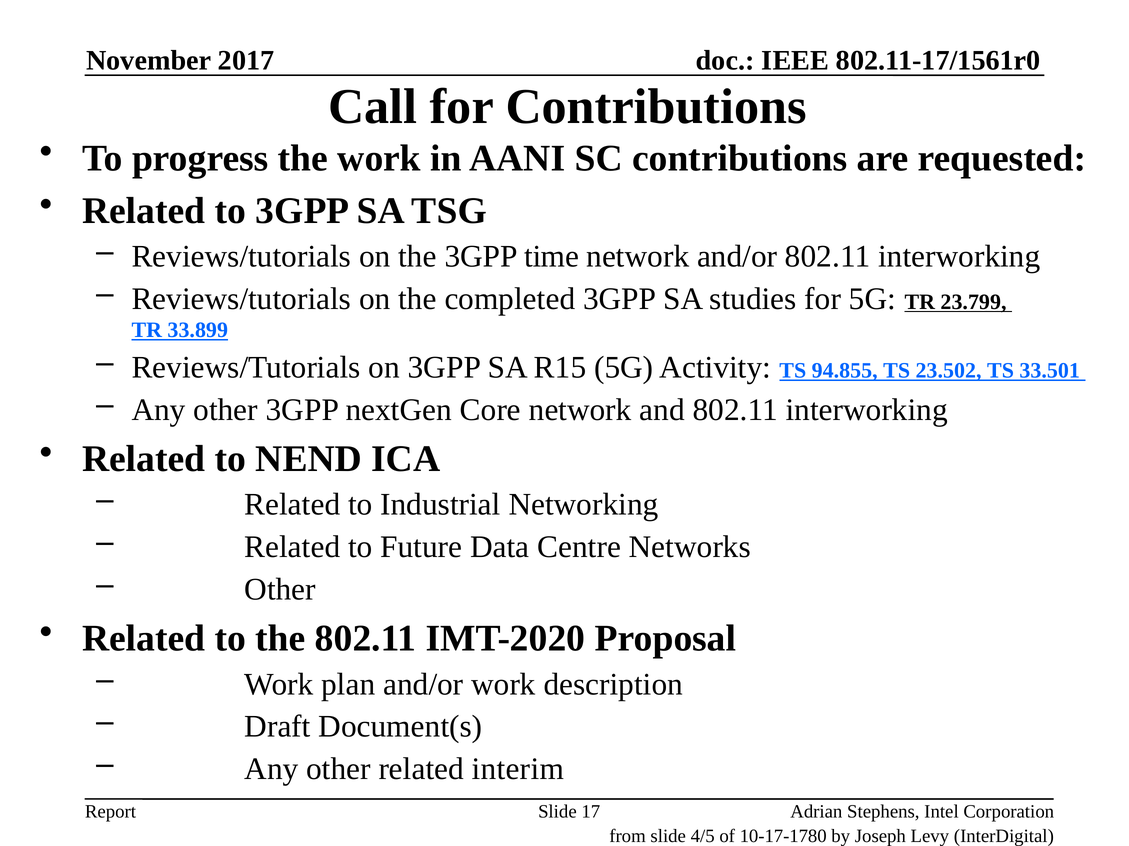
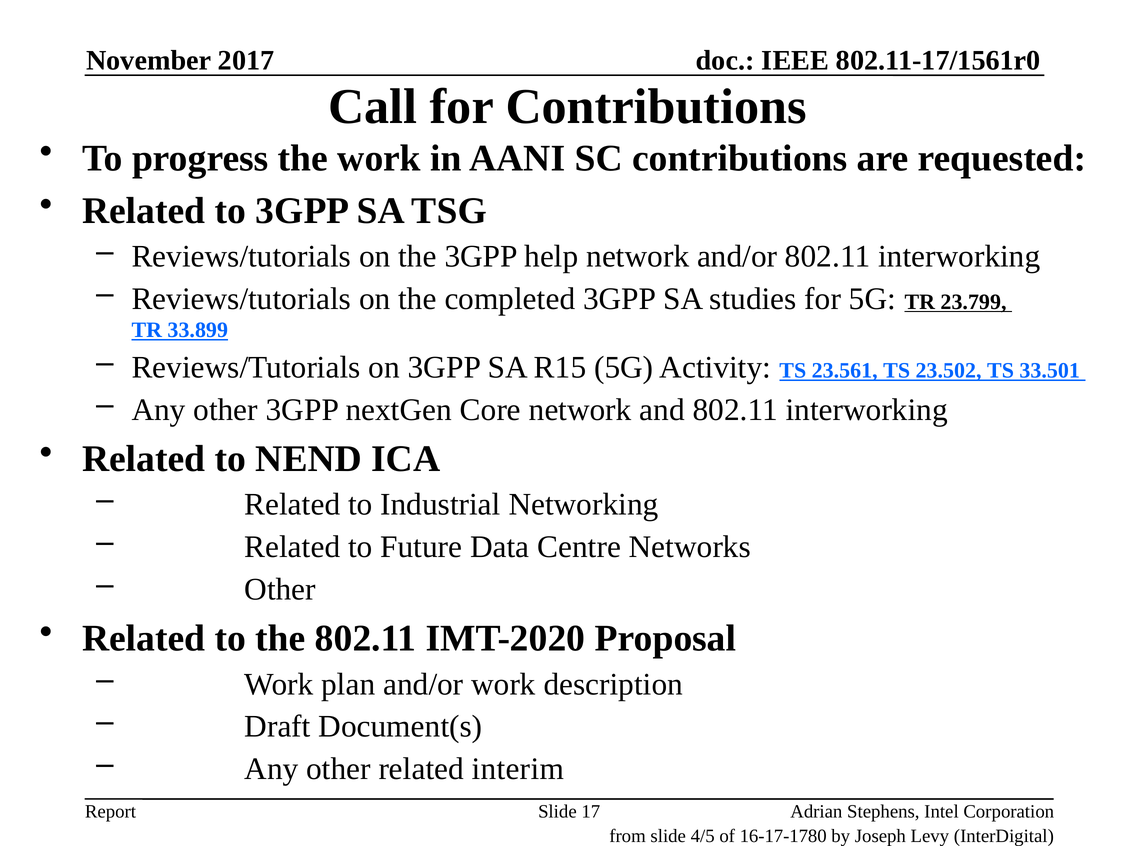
time: time -> help (551, 257)
94.855: 94.855 -> 23.561 (845, 371)
10-17-1780: 10-17-1780 -> 16-17-1780 (783, 837)
